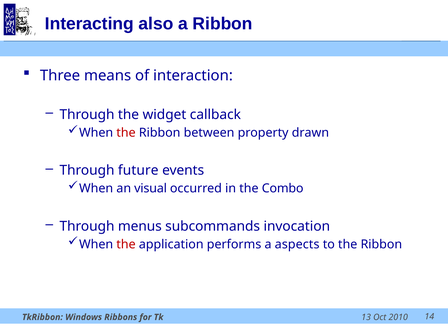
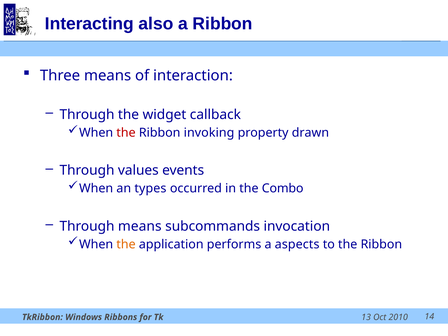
between: between -> invoking (209, 133)
future: future -> values (138, 170)
visual: visual -> types (150, 188)
Through menus: menus -> means (140, 226)
the colour: red -> orange (126, 244)
